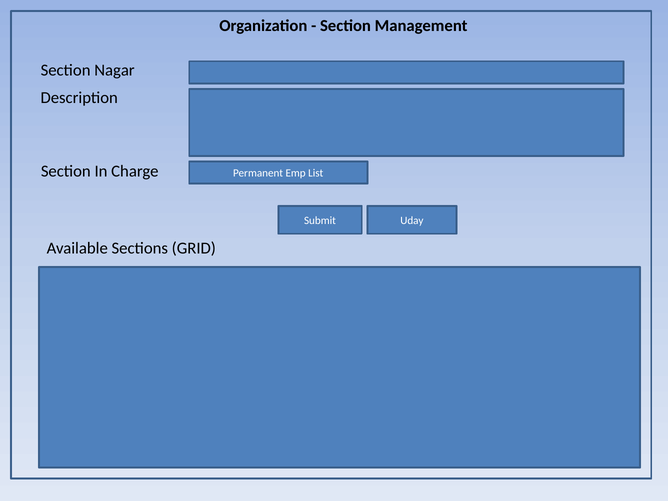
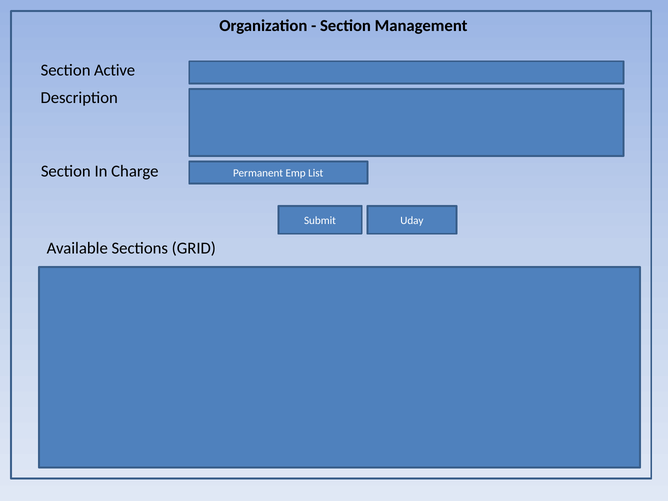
Nagar: Nagar -> Active (115, 70)
